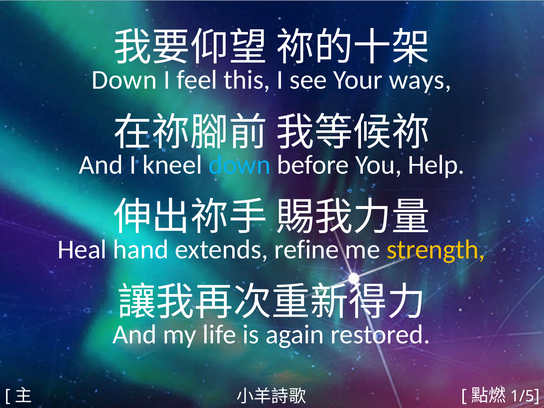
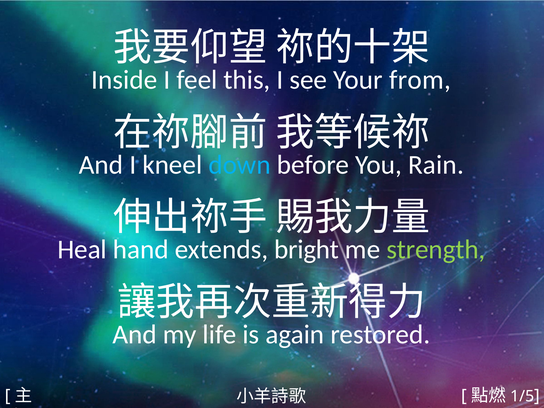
Down: Down -> Inside (124, 80)
ways: ways -> from (420, 80)
Help: Help -> Rain (436, 165)
refine: refine -> bright (307, 250)
strength colour: yellow -> light green (436, 250)
